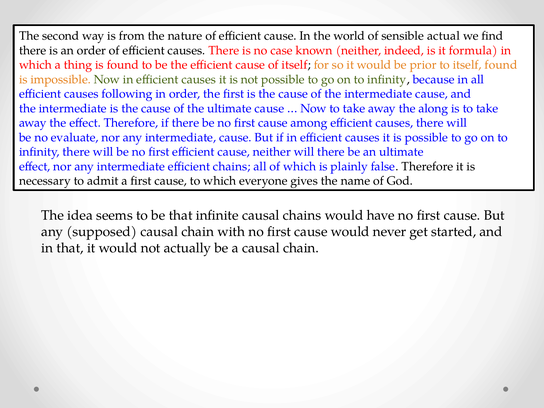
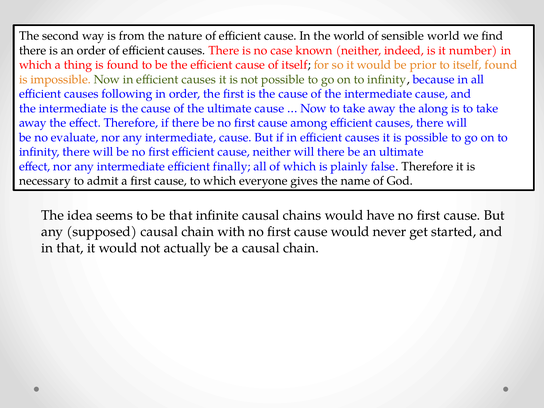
sensible actual: actual -> world (443, 36)
formula: formula -> number (473, 50)
efficient chains: chains -> finally (232, 166)
